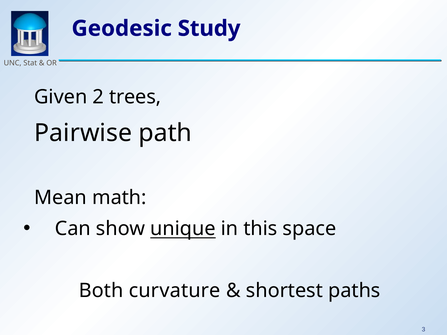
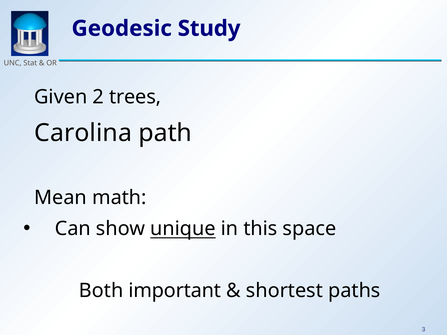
Pairwise: Pairwise -> Carolina (83, 133)
curvature: curvature -> important (175, 291)
